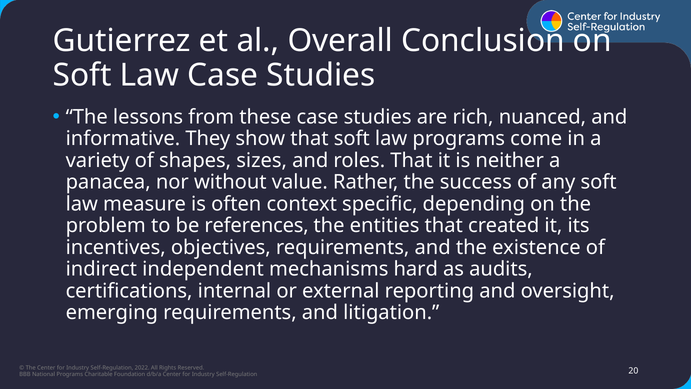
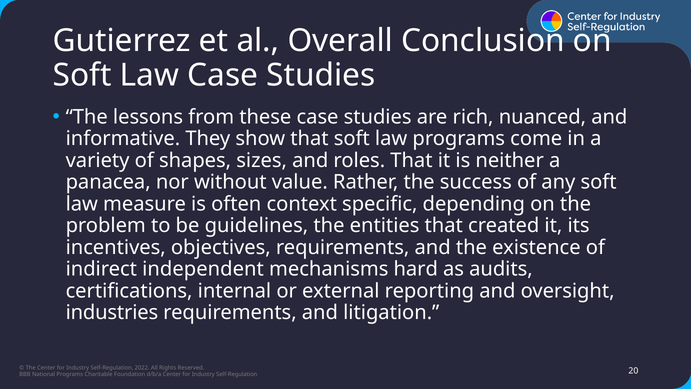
references: references -> guidelines (256, 225)
emerging: emerging -> industries (112, 312)
